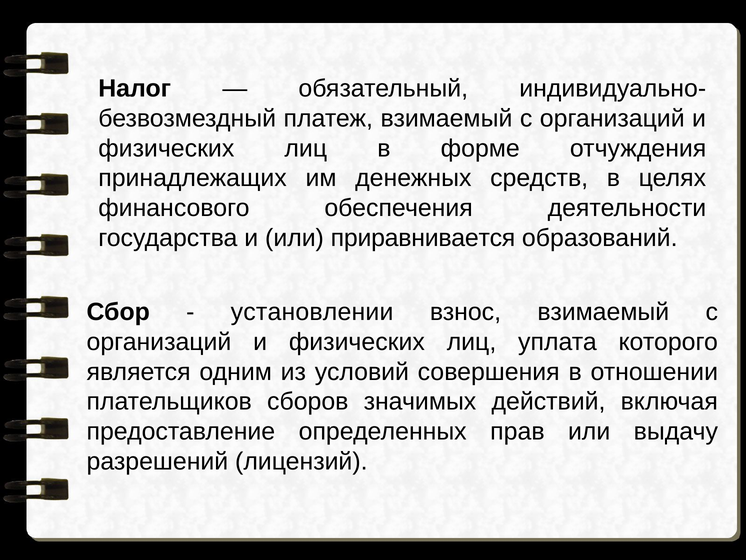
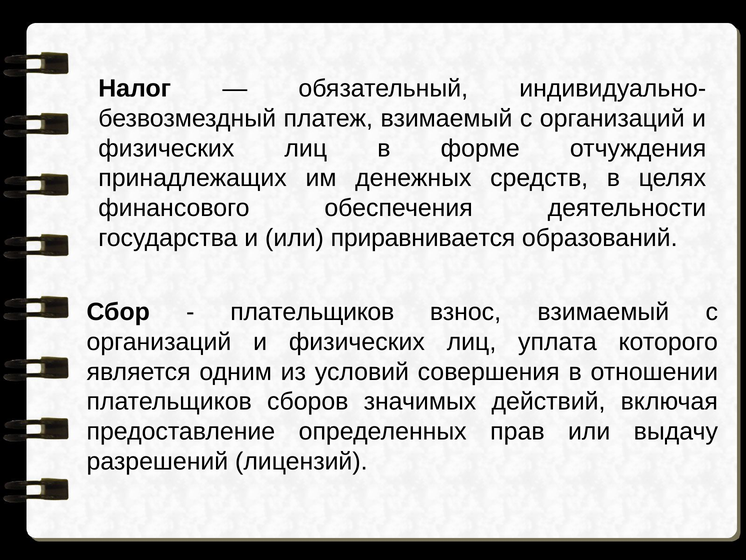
установлении: установлении -> плательщиков (312, 312)
